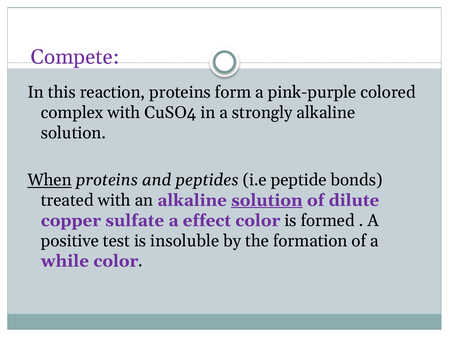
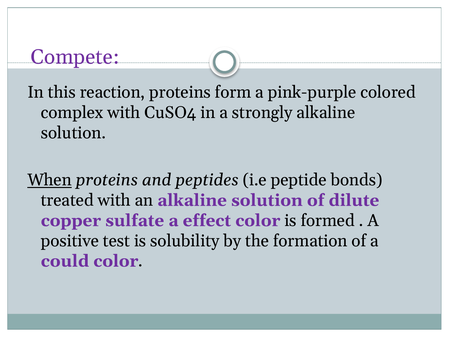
solution underline: present -> none (267, 200)
insoluble: insoluble -> solubility (185, 241)
while: while -> could (65, 261)
